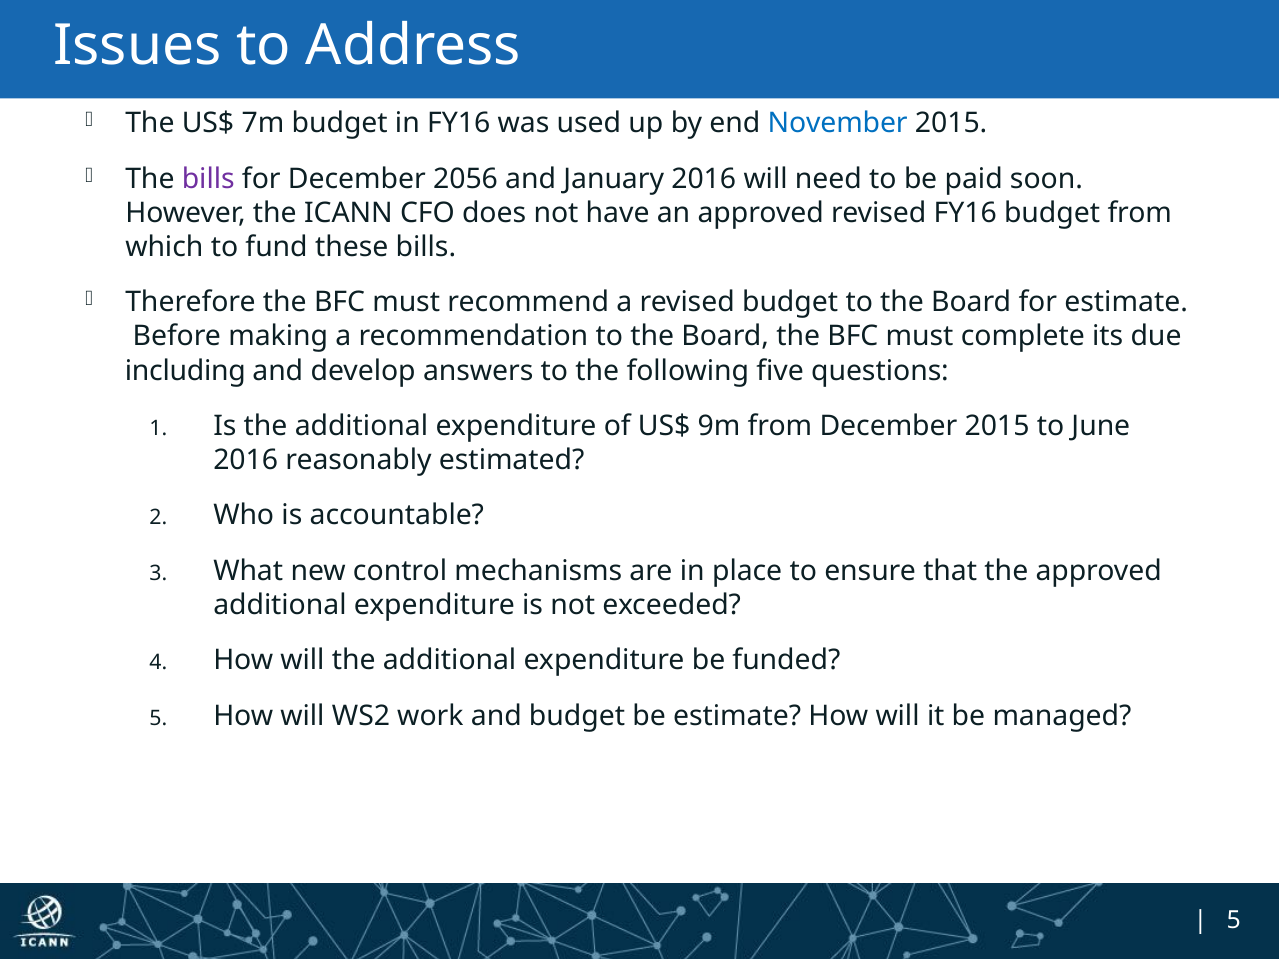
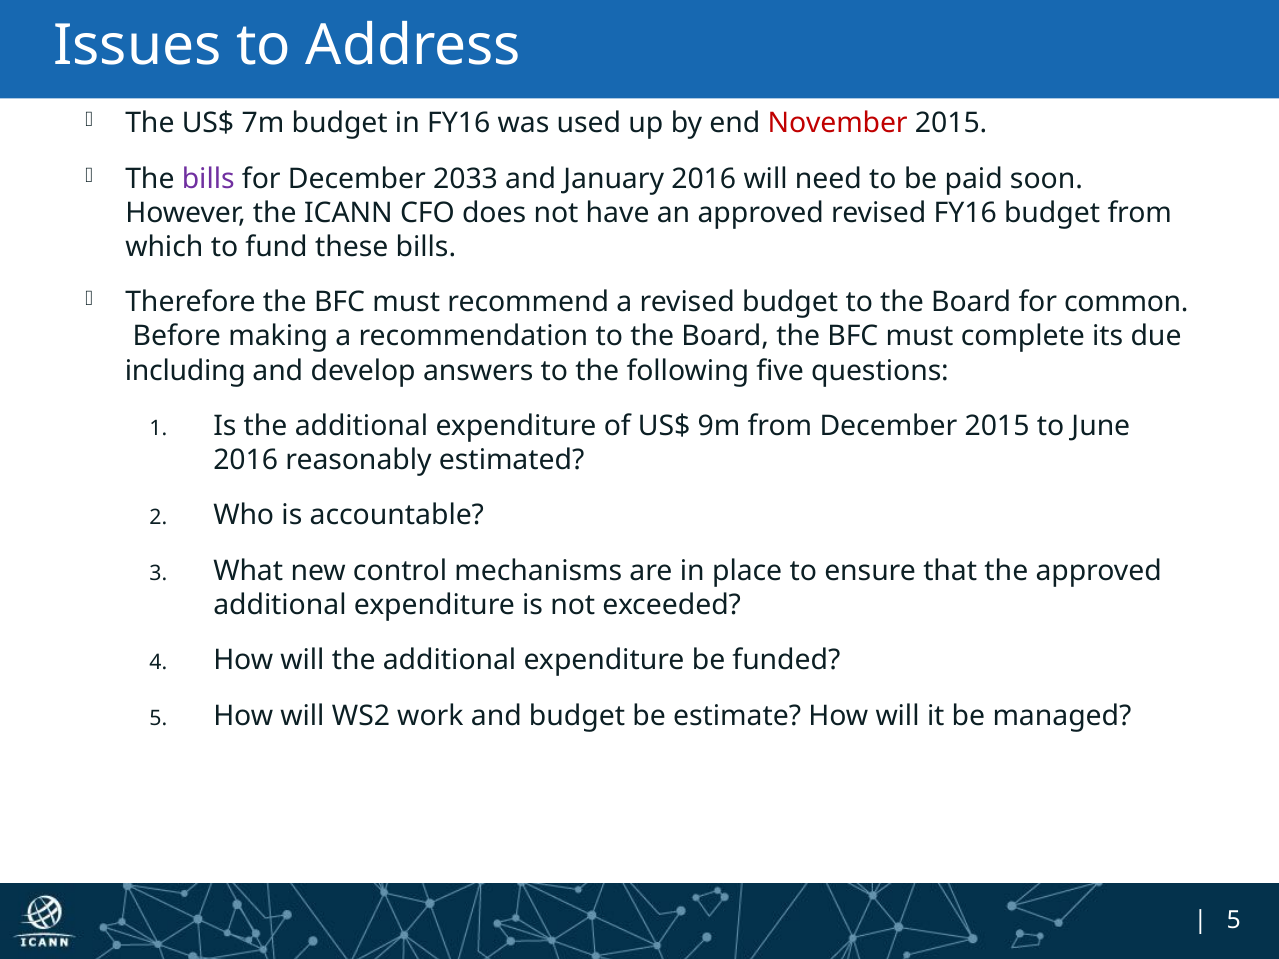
November colour: blue -> red (838, 124)
2056: 2056 -> 2033 (466, 179)
for estimate: estimate -> common (1126, 303)
